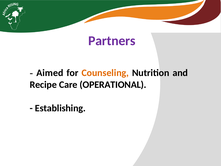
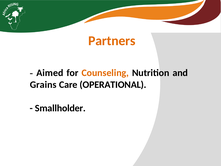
Partners colour: purple -> orange (112, 41)
Recipe: Recipe -> Grains (43, 84)
Establishing: Establishing -> Smallholder (60, 108)
